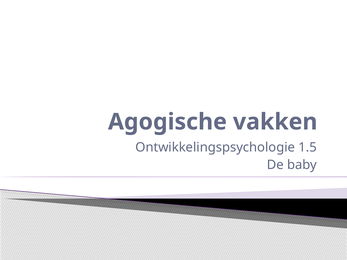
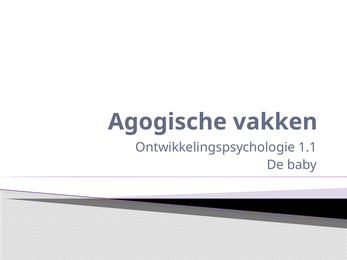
1.5: 1.5 -> 1.1 (308, 147)
